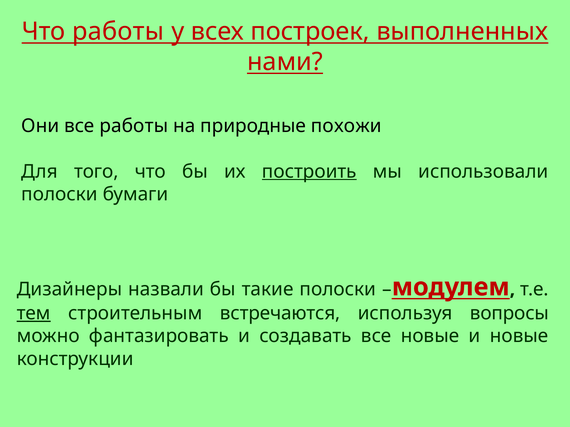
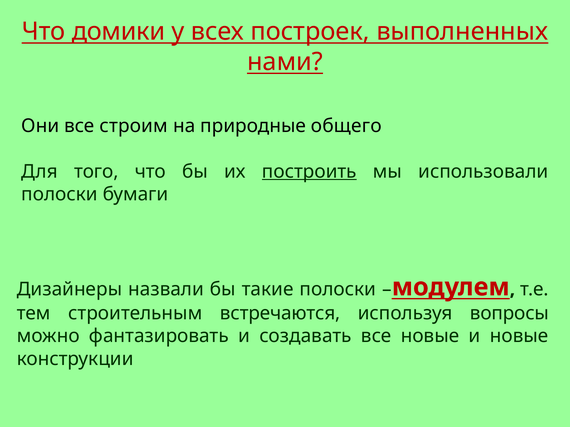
Что работы: работы -> домики (118, 32)
все работы: работы -> строим (134, 126)
похожи: похожи -> общего (346, 126)
тем underline: present -> none (34, 314)
